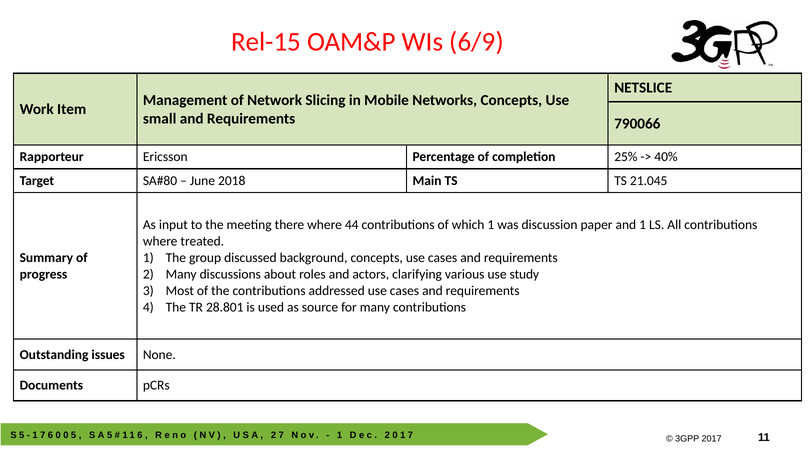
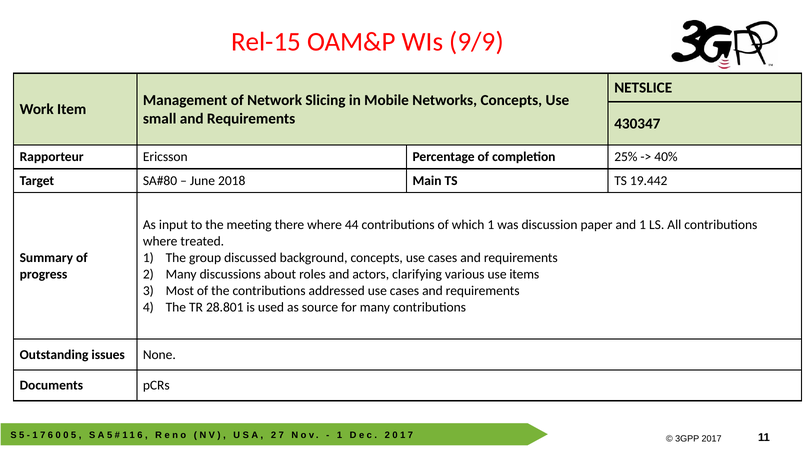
6/9: 6/9 -> 9/9 (477, 42)
790066: 790066 -> 430347 (637, 124)
21.045: 21.045 -> 19.442 (649, 181)
study: study -> items (524, 274)
